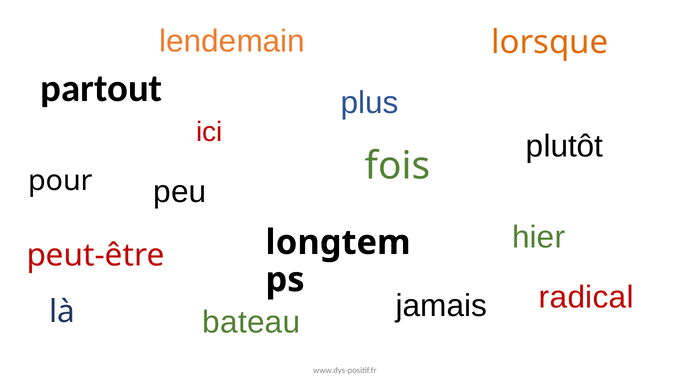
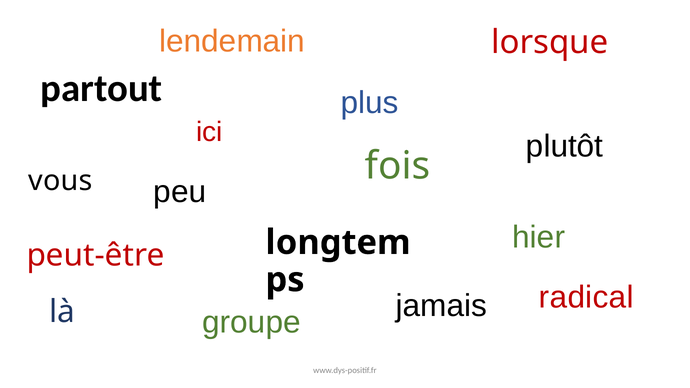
lorsque colour: orange -> red (550, 42)
pour: pour -> vous (60, 181)
bateau: bateau -> groupe (251, 322)
